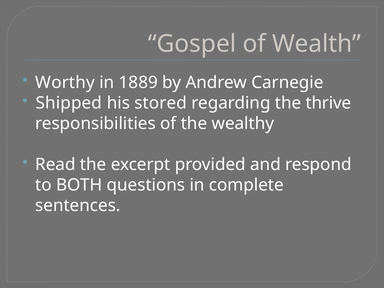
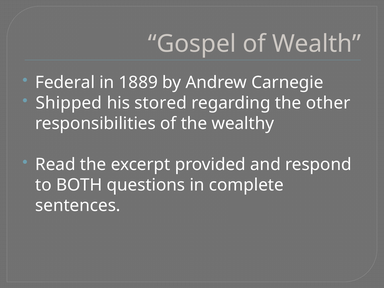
Worthy: Worthy -> Federal (65, 82)
thrive: thrive -> other (328, 103)
